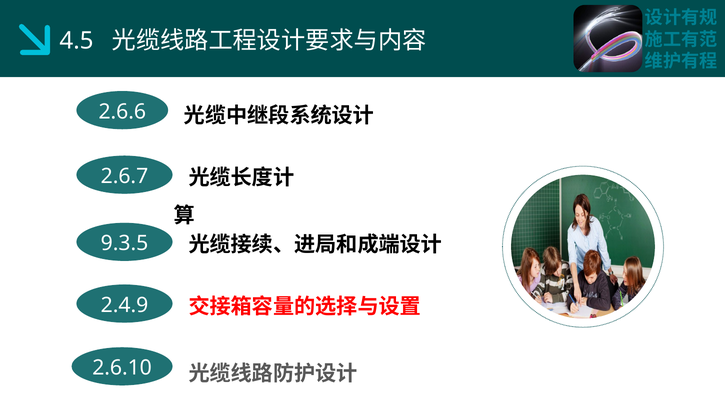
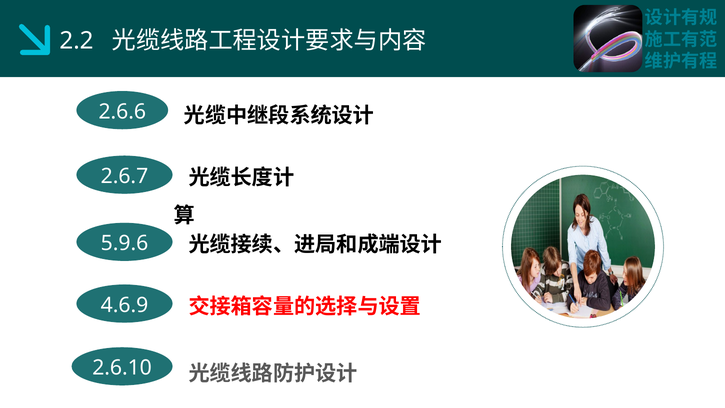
4.5: 4.5 -> 2.2 (77, 41)
9.3.5: 9.3.5 -> 5.9.6 (124, 243)
2.4.9: 2.4.9 -> 4.6.9 (124, 305)
